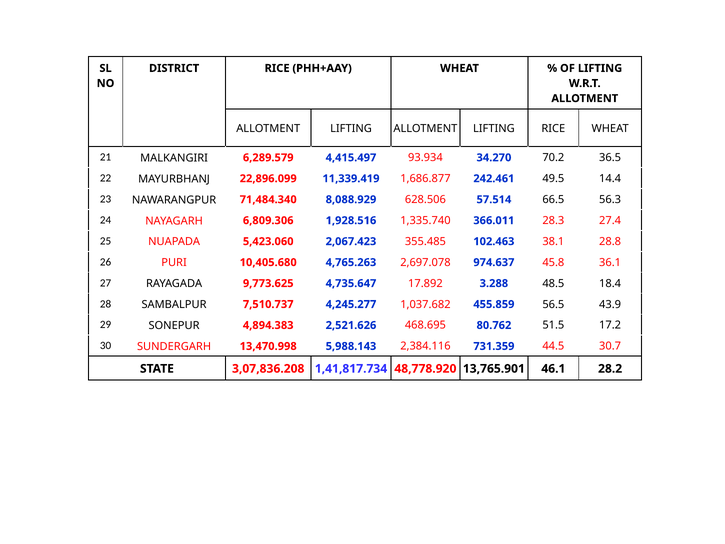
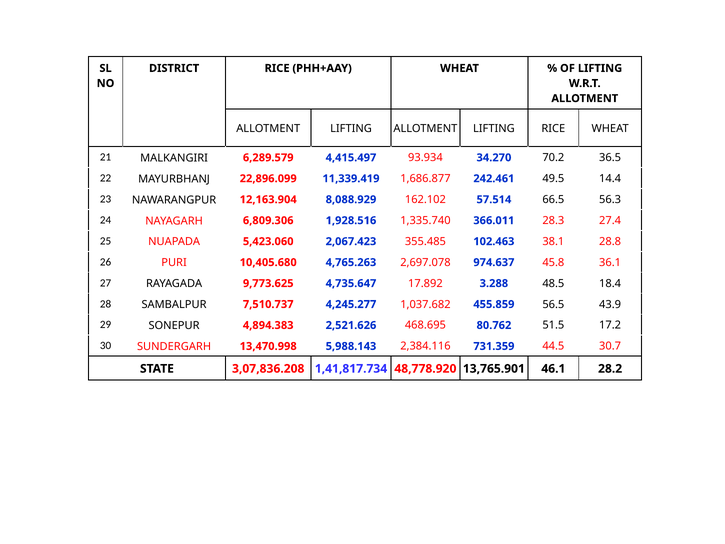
71,484.340: 71,484.340 -> 12,163.904 (268, 199)
628.506: 628.506 -> 162.102 (425, 199)
